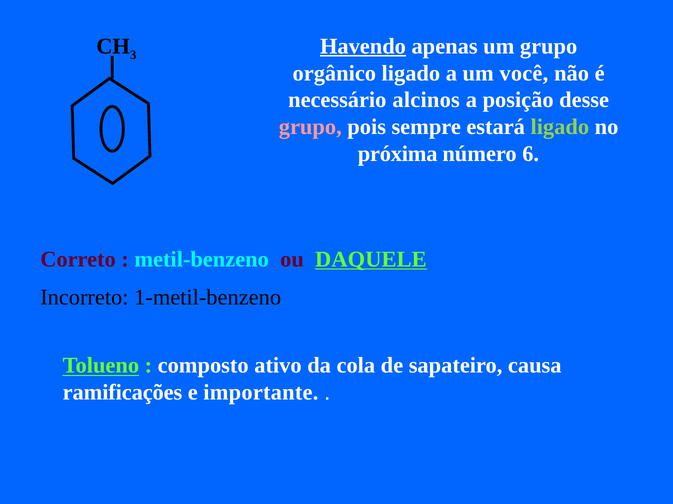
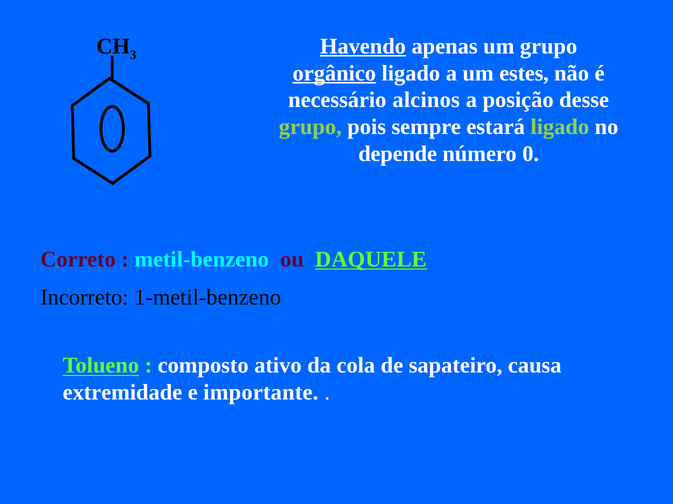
orgânico underline: none -> present (334, 73)
você: você -> estes (524, 73)
grupo colour: pink -> light green (310, 127)
próxima: próxima -> depende (398, 154)
6: 6 -> 0 (531, 154)
ramificações: ramificações -> extremidade (122, 393)
